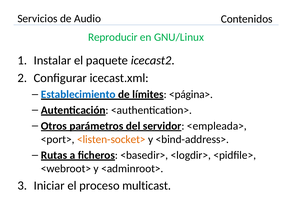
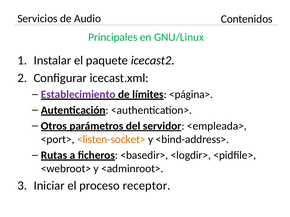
Reproducir: Reproducir -> Principales (113, 37)
Establecimiento colour: blue -> purple (78, 95)
multicast: multicast -> receptor (147, 186)
